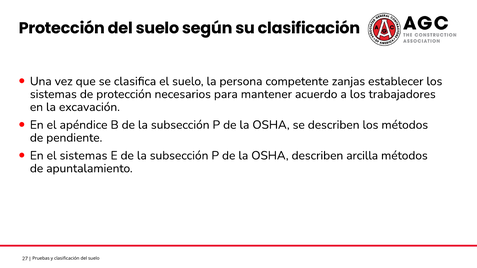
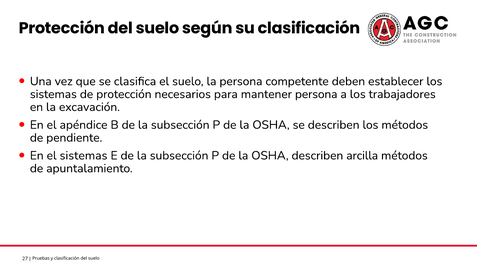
zanjas: zanjas -> deben (348, 81)
mantener acuerdo: acuerdo -> persona (316, 94)
